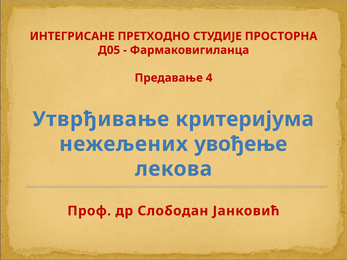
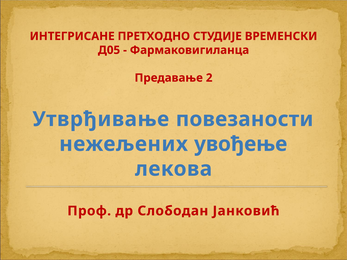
ПРОСТОРНА: ПРОСТОРНА -> ВРЕМЕНСКИ (281, 36)
4: 4 -> 2 (209, 78)
критеријума: критеријума -> повезаности (245, 119)
